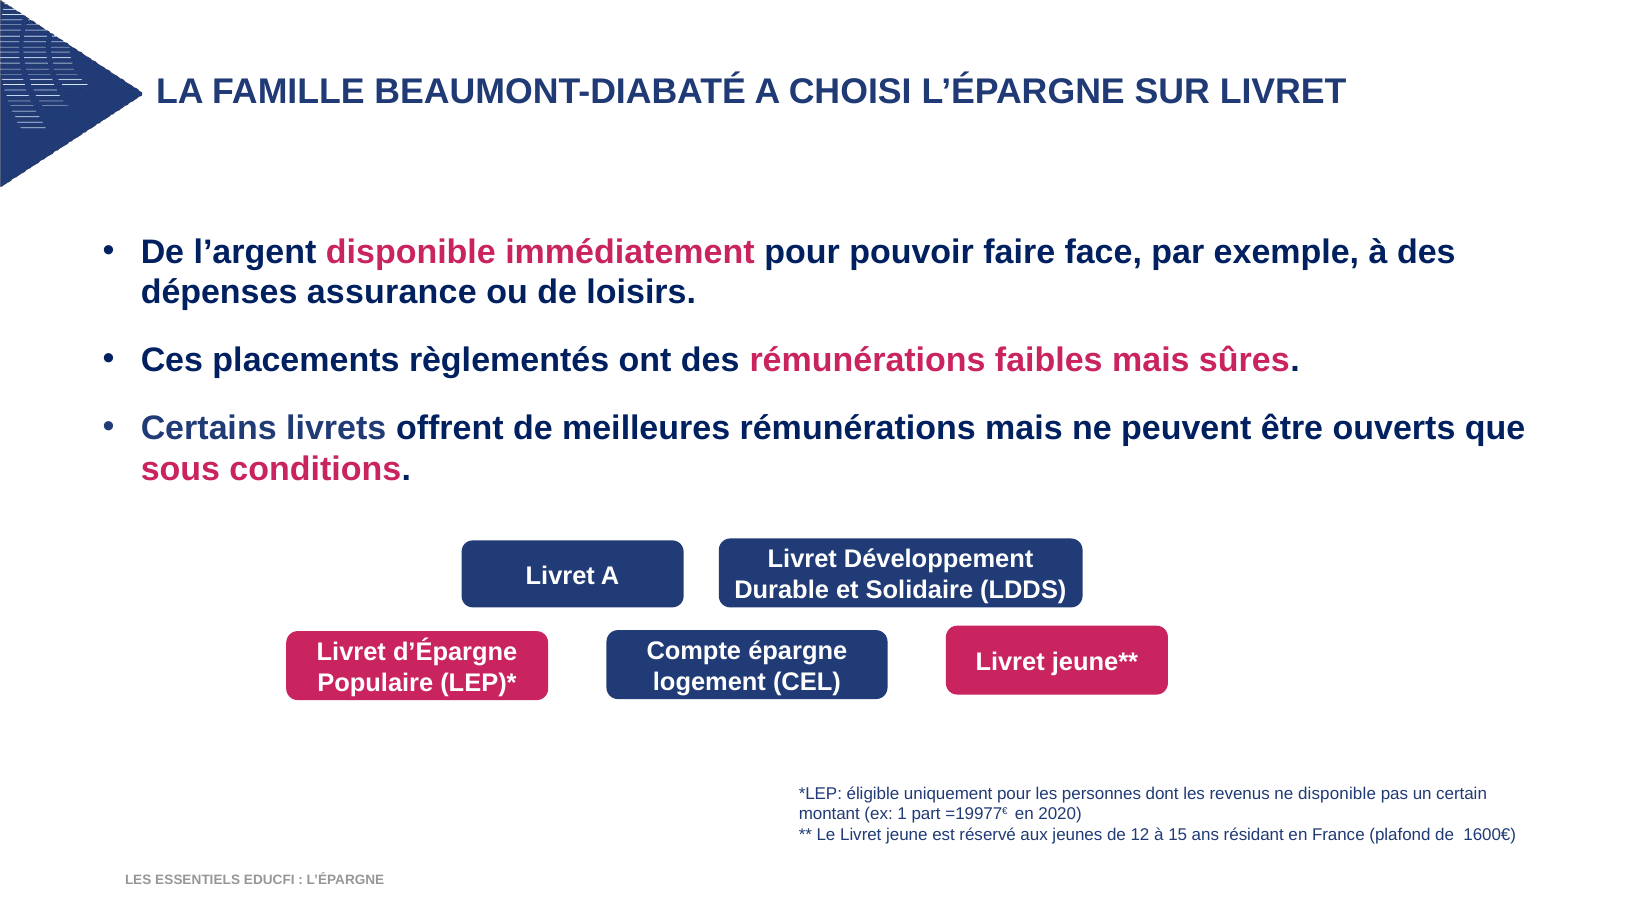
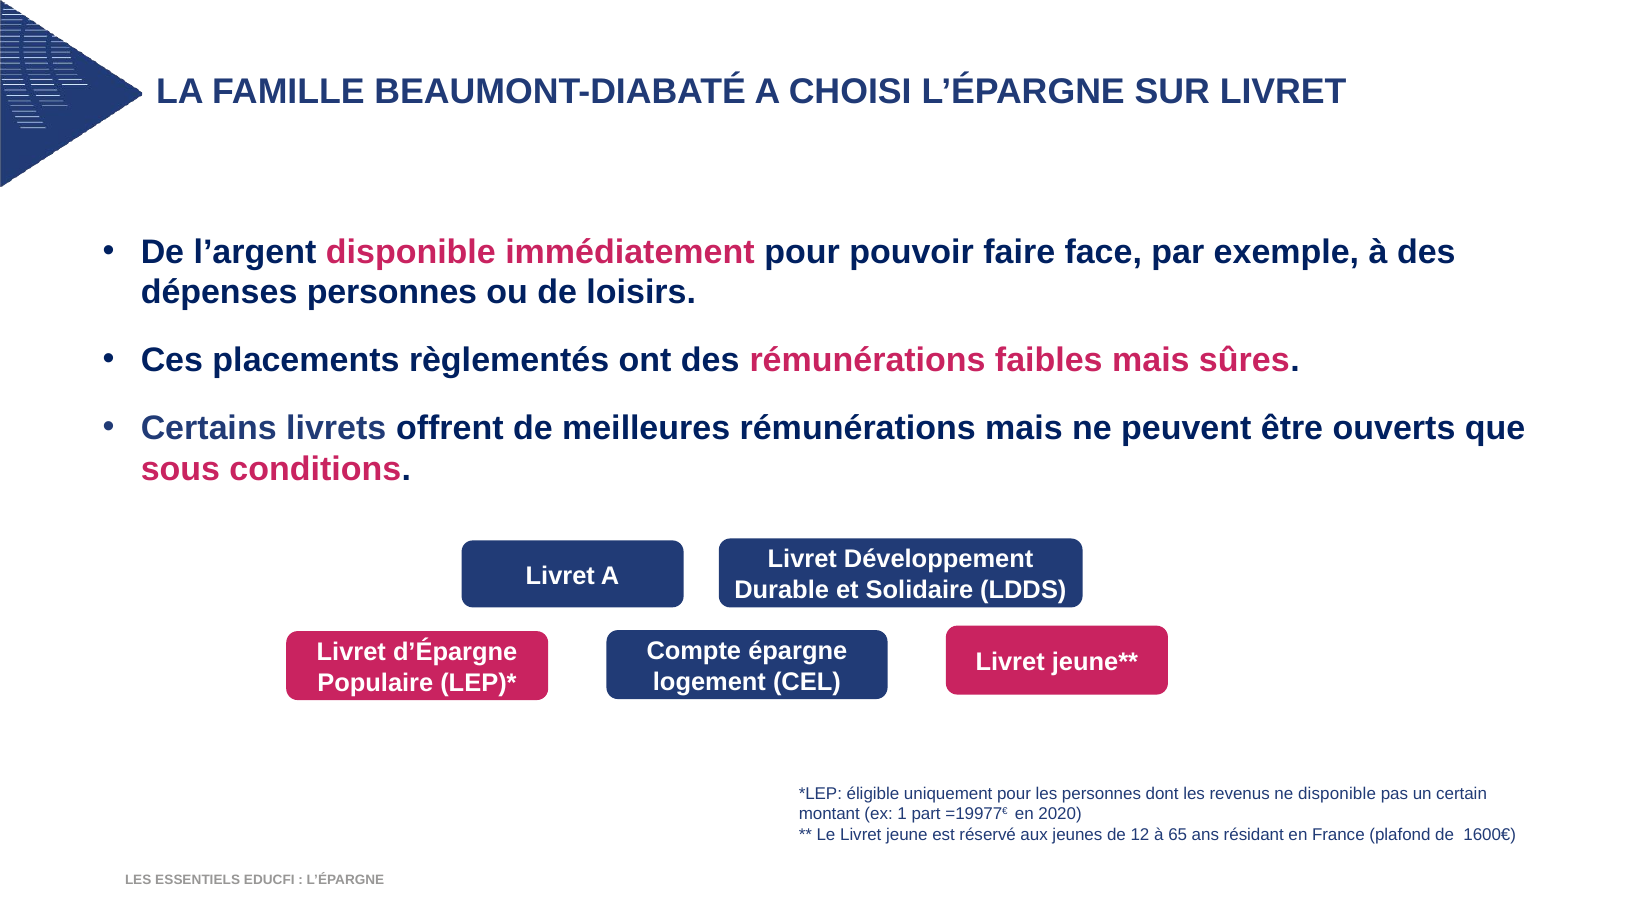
dépenses assurance: assurance -> personnes (392, 293)
15: 15 -> 65 (1178, 834)
